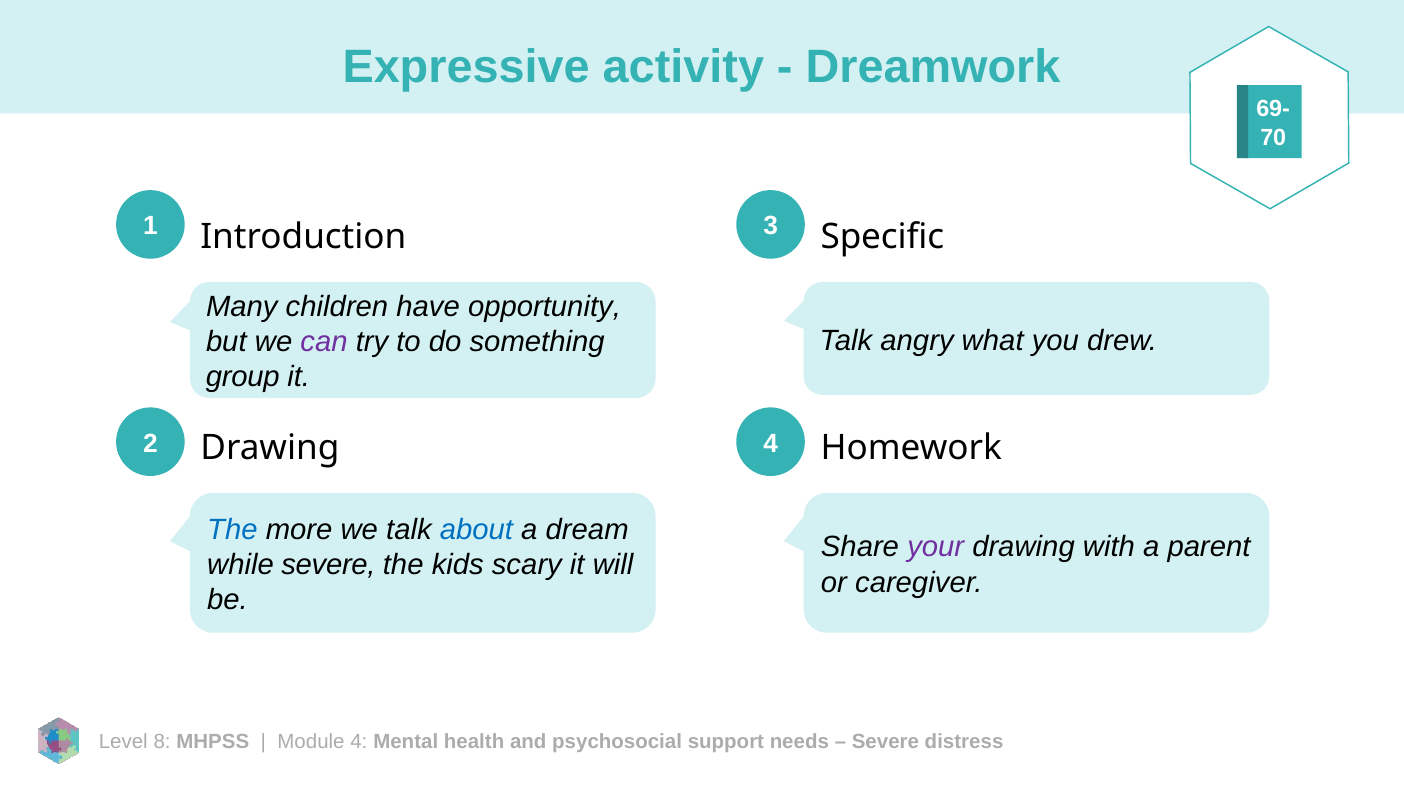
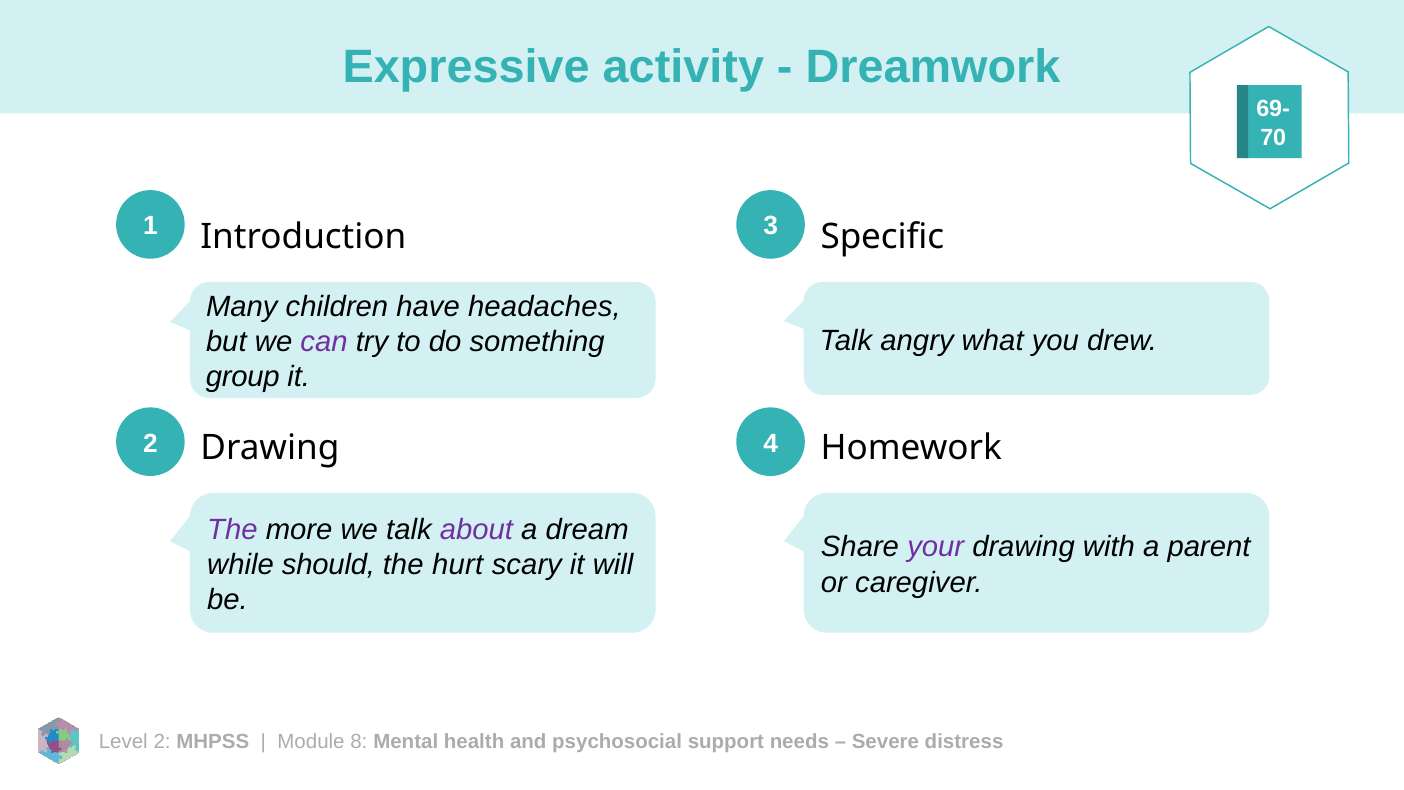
opportunity: opportunity -> headaches (544, 307)
The colour: blue -> purple (232, 530)
about colour: blue -> purple (476, 530)
while severe: severe -> should (328, 565)
kids: kids -> hurt (458, 565)
8: 8 -> 2 (162, 742)
4: 4 -> 8 (359, 742)
